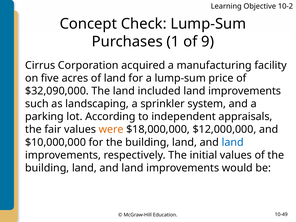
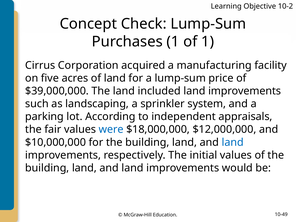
of 9: 9 -> 1 (208, 42)
$32,090,000: $32,090,000 -> $39,000,000 (57, 91)
were colour: orange -> blue (111, 129)
